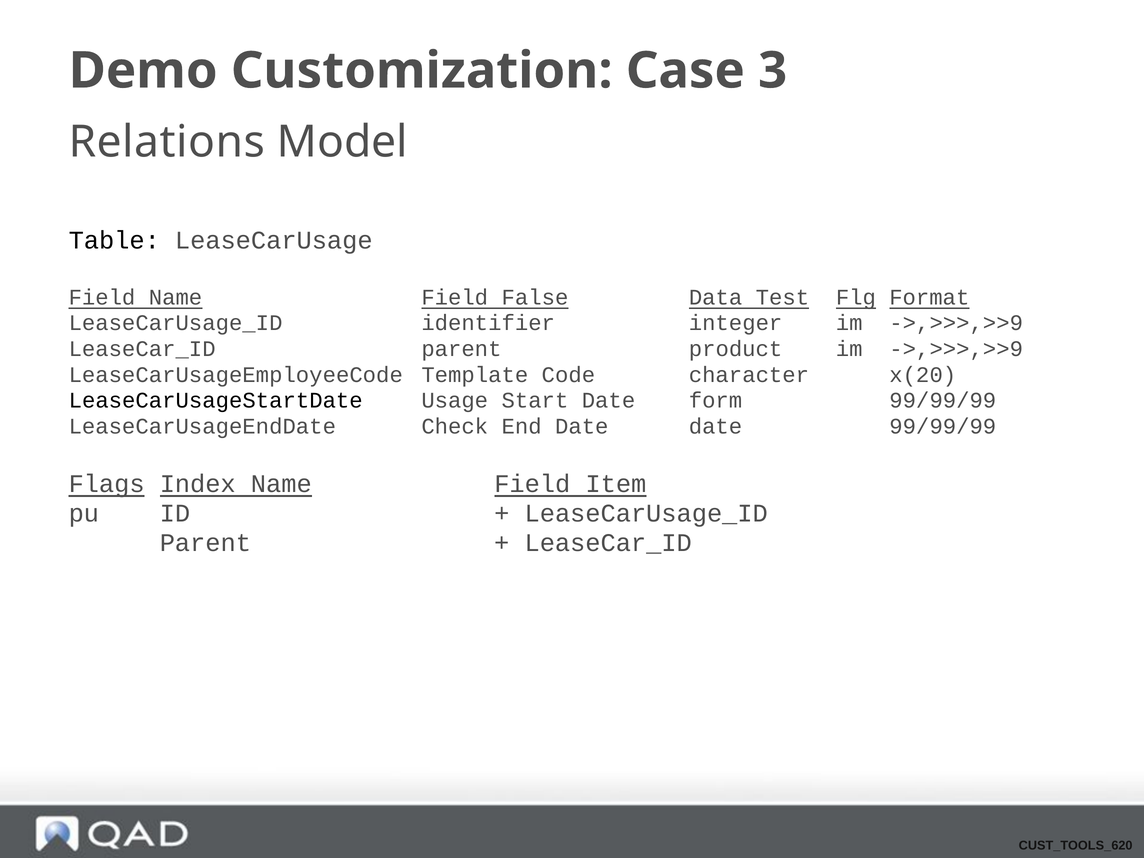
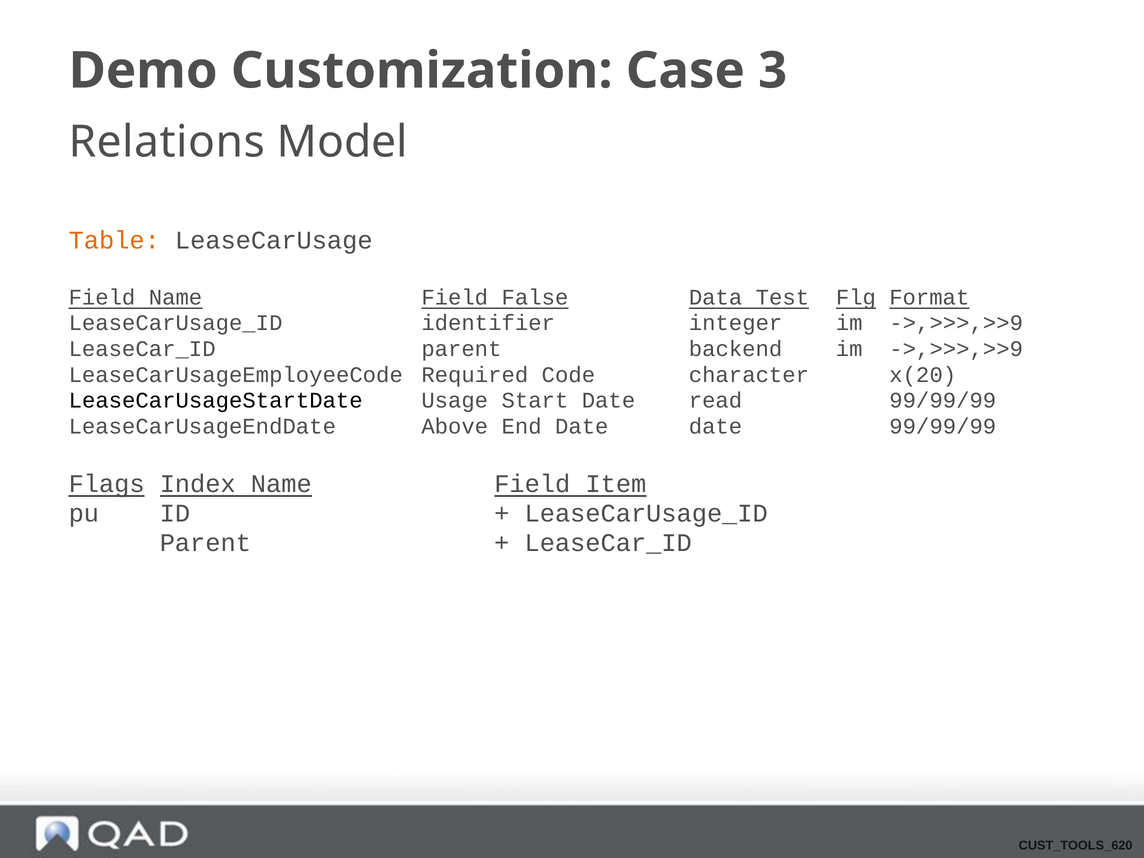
Table colour: black -> orange (114, 240)
product: product -> backend (736, 349)
Template: Template -> Required (475, 375)
form: form -> read (715, 401)
Check: Check -> Above (455, 426)
